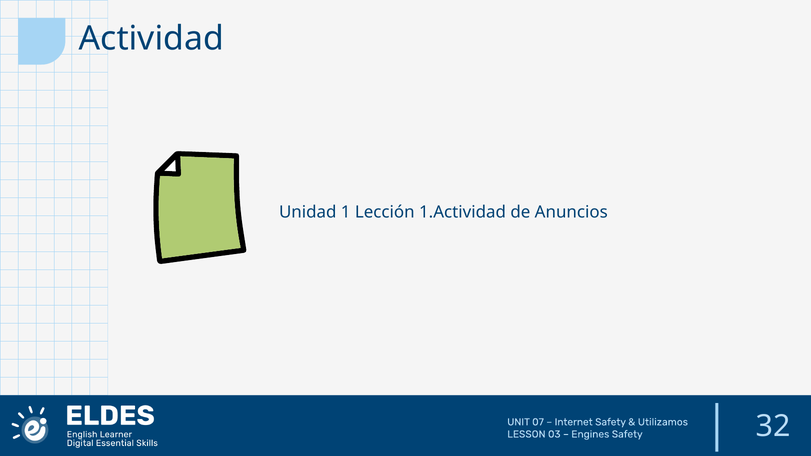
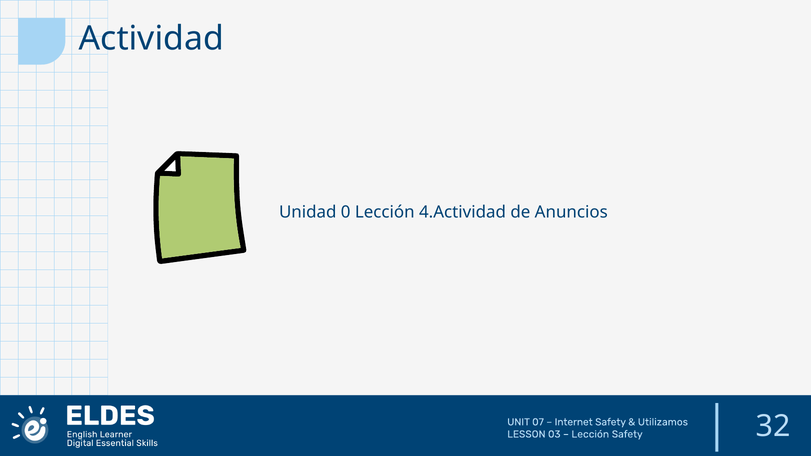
1: 1 -> 0 (346, 212)
1.Actividad: 1.Actividad -> 4.Actividad (463, 212)
Engines: Engines -> Lección (590, 434)
